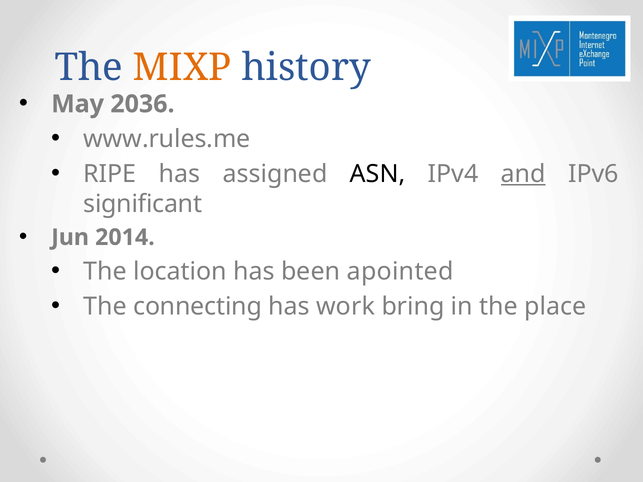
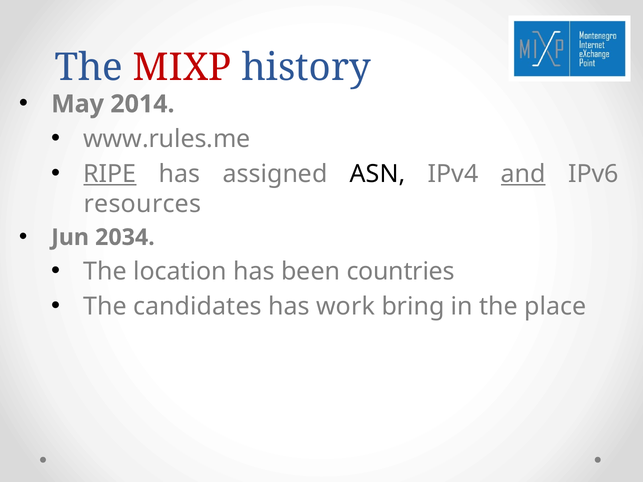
MIXP colour: orange -> red (182, 67)
2036: 2036 -> 2014 (142, 104)
RIPE underline: none -> present (110, 174)
significant: significant -> resources (142, 204)
2014: 2014 -> 2034 (125, 237)
apointed: apointed -> countries (401, 271)
connecting: connecting -> candidates (197, 306)
